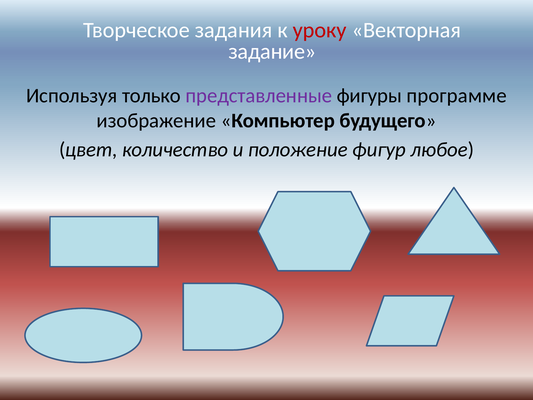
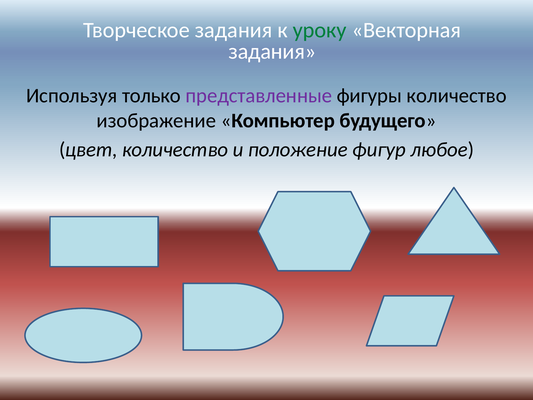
уроку colour: red -> green (320, 30)
задание: задание -> задания (272, 51)
фигуры программе: программе -> количество (457, 96)
